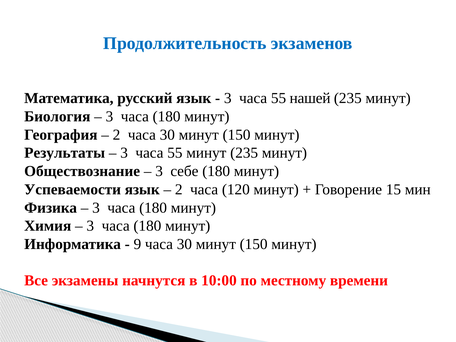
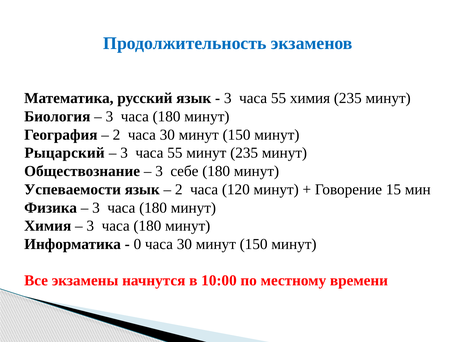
55 нашей: нашей -> химия (310, 98)
Результаты: Результаты -> Рыцарский (65, 153)
9: 9 -> 0 (137, 244)
